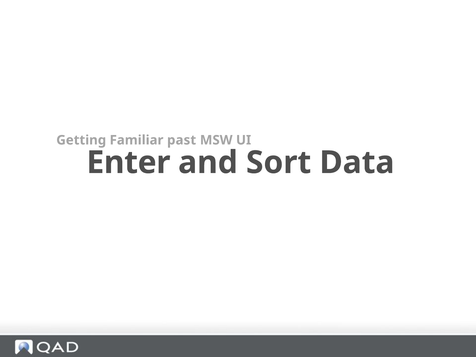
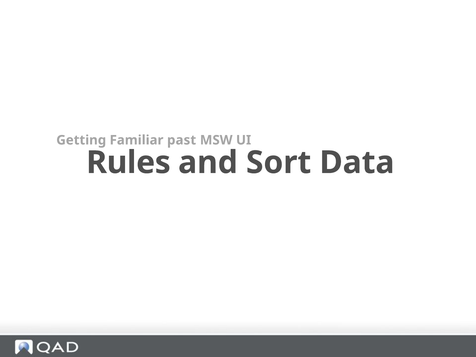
Enter: Enter -> Rules (128, 163)
